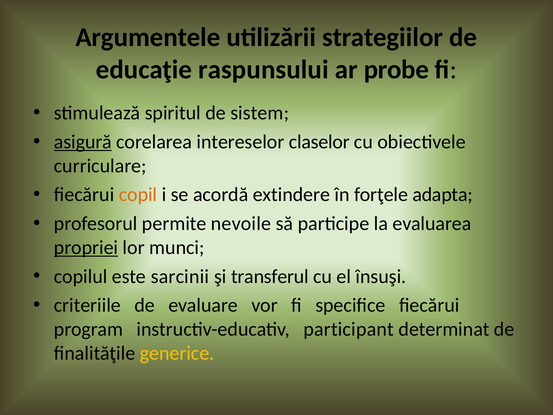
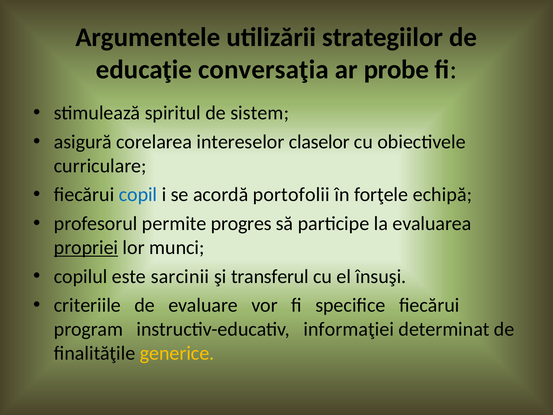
raspunsului: raspunsului -> conversaţia (263, 70)
asigură underline: present -> none (83, 142)
copil colour: orange -> blue (138, 195)
extindere: extindere -> portofolii (291, 195)
adapta: adapta -> echipă (442, 195)
nevoile: nevoile -> progres (241, 223)
participant: participant -> informaţiei (349, 329)
